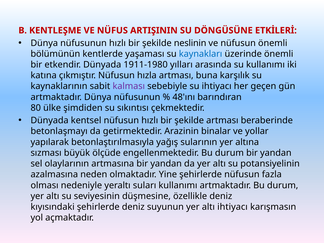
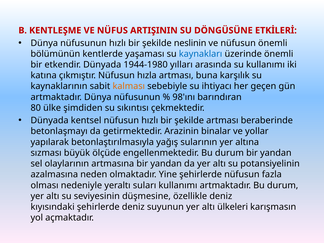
1911-1980: 1911-1980 -> 1944-1980 (146, 65)
kalması colour: purple -> orange (129, 86)
48'ını: 48'ını -> 98'ını (184, 97)
altı ihtiyacı: ihtiyacı -> ülkeleri (233, 207)
